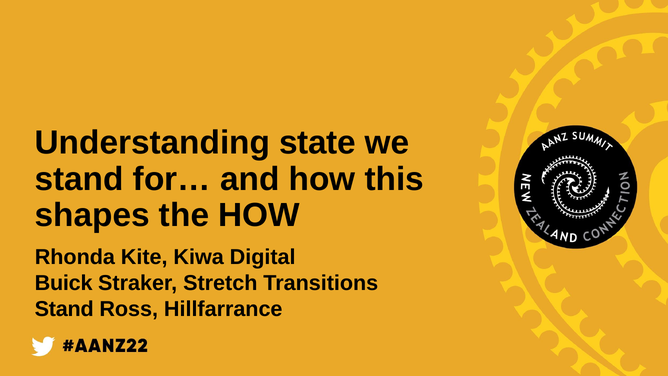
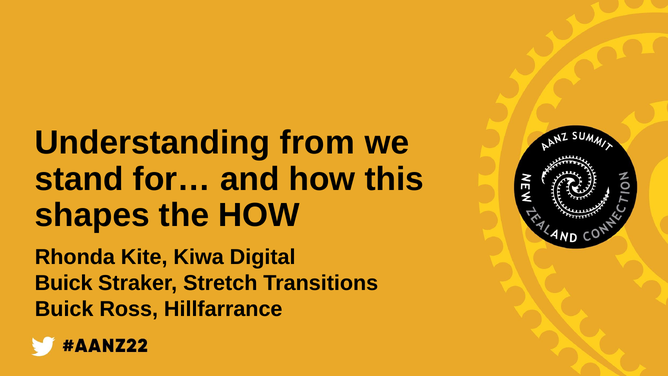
state: state -> from (317, 143)
Stand: Stand -> Buick (64, 309)
